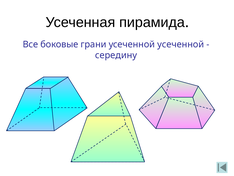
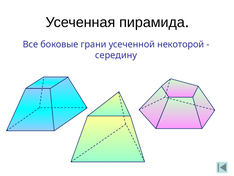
усеченной усеченной: усеченной -> некоторой (181, 44)
